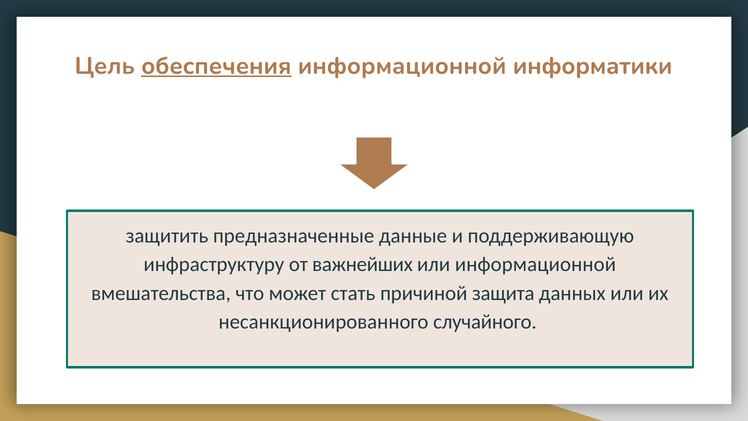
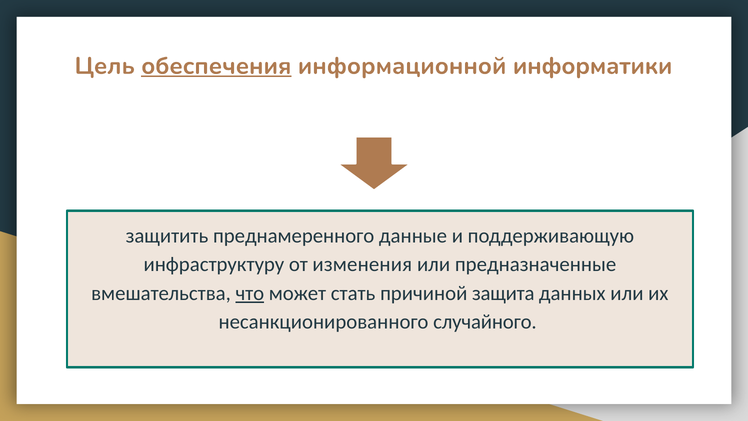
предназначенные: предназначенные -> преднамеренного (294, 236)
важнейших: важнейших -> изменения (362, 264)
или информационной: информационной -> предназначенные (536, 264)
что underline: none -> present (250, 293)
